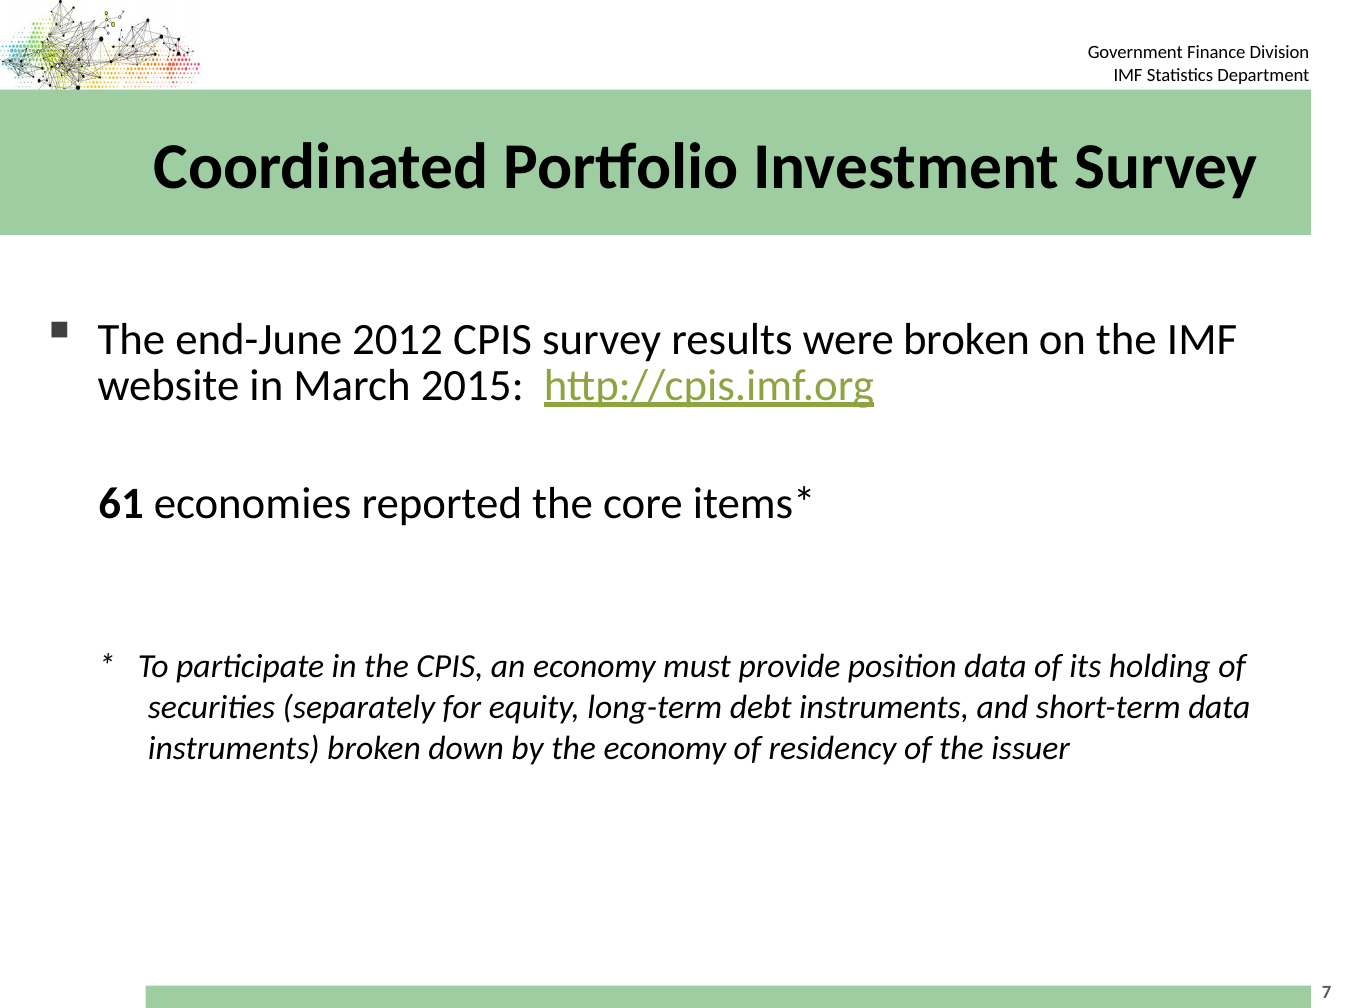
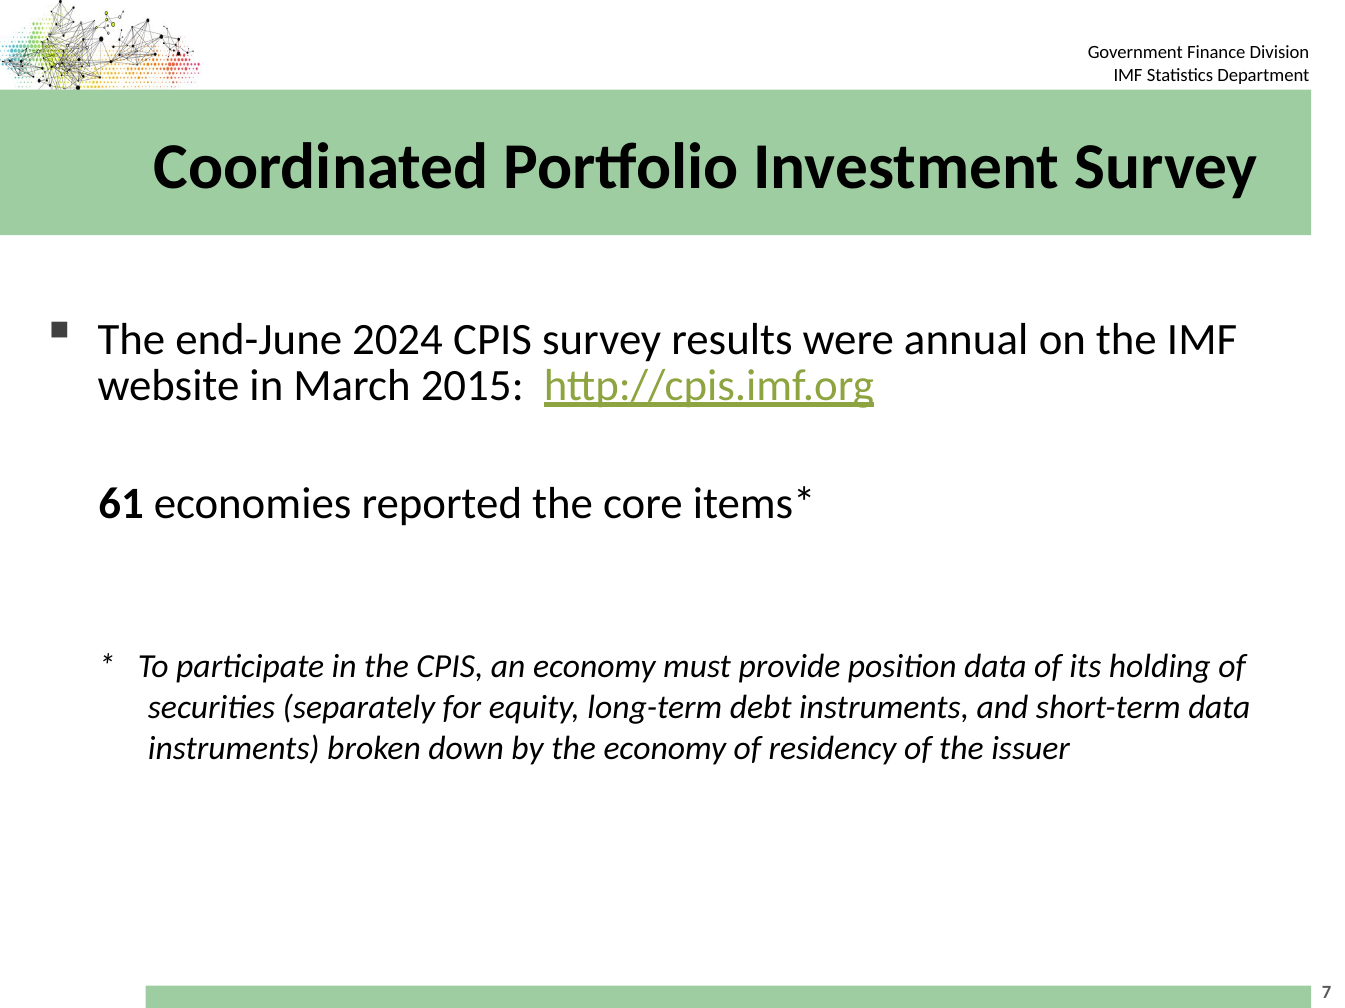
2012: 2012 -> 2024 (397, 340)
were broken: broken -> annual (966, 340)
